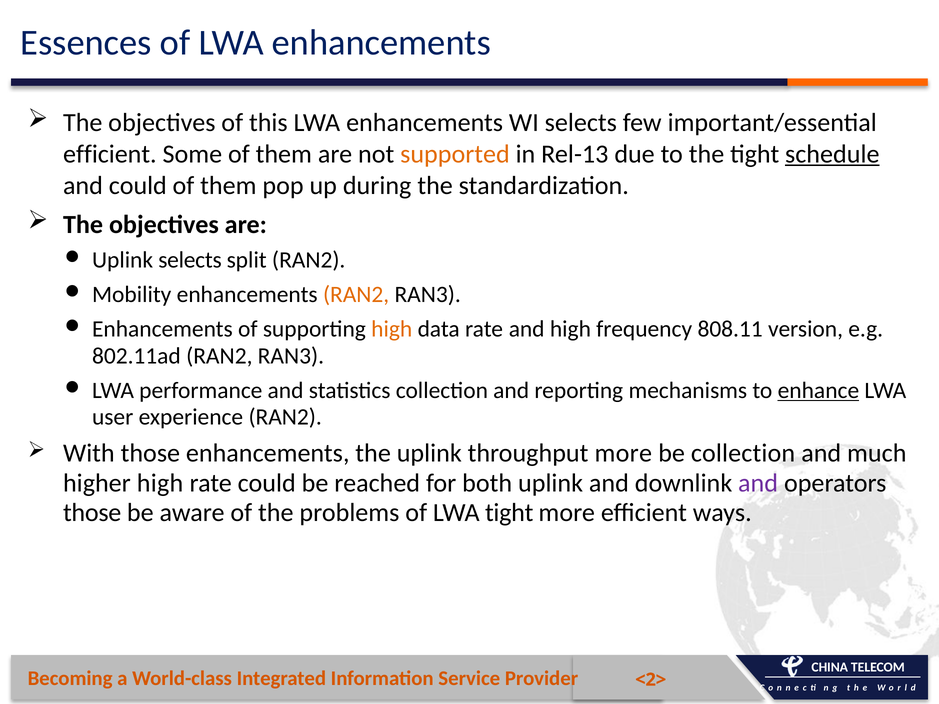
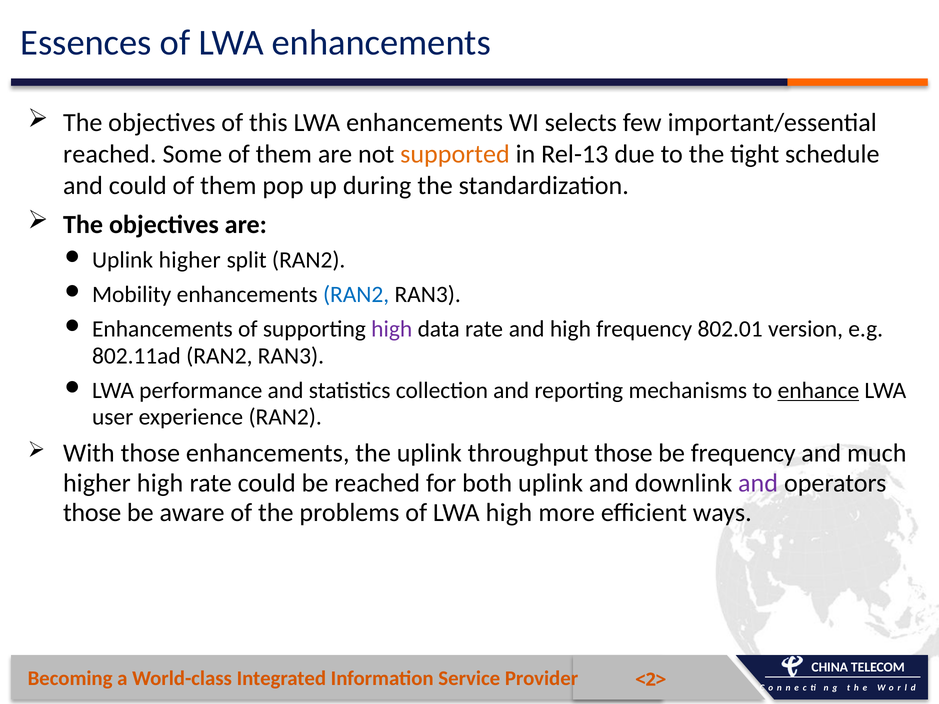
efficient: efficient -> reached (110, 154)
schedule underline: present -> none (832, 154)
Uplink selects: selects -> higher (190, 260)
RAN2 colour: orange -> blue (356, 295)
high colour: orange -> purple (392, 329)
808.11: 808.11 -> 802.01 (730, 329)
throughput more: more -> those (624, 453)
be collection: collection -> frequency (743, 453)
LWA tight: tight -> high (509, 513)
